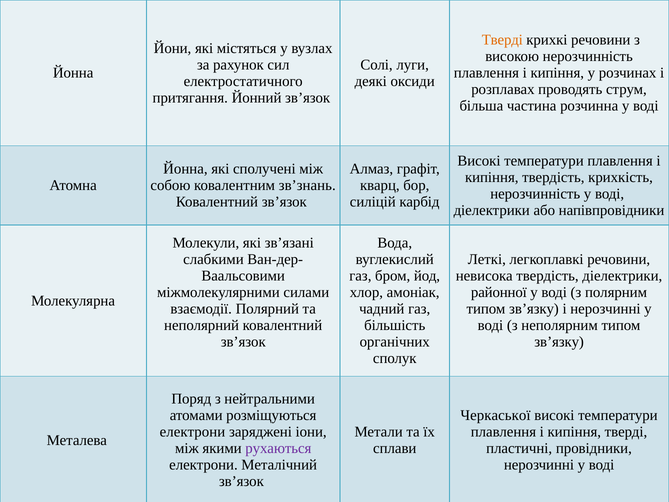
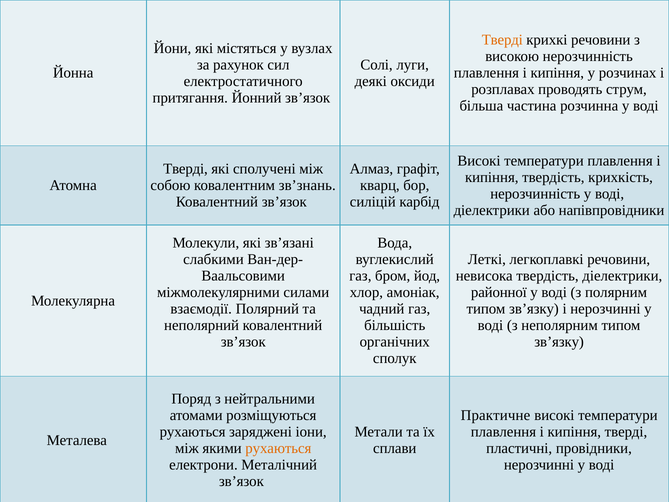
Йонна: Йонна -> Тверді (185, 169)
Черкаської: Черкаської -> Практичне (495, 415)
електрони: електрони -> рухаються (193, 432)
рухаються colour: purple -> orange (278, 448)
